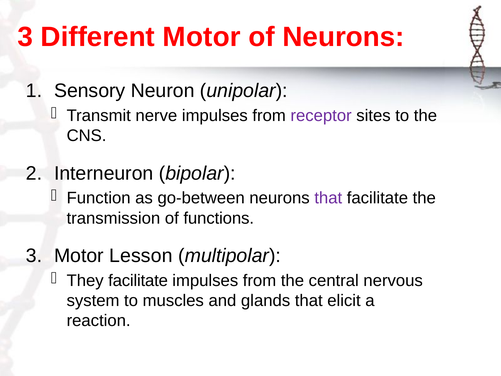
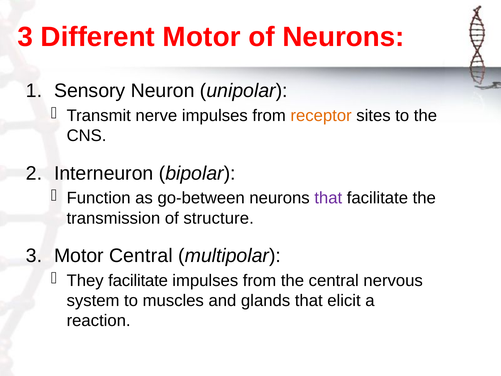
receptor colour: purple -> orange (321, 116)
functions: functions -> structure (219, 218)
Motor Lesson: Lesson -> Central (141, 256)
